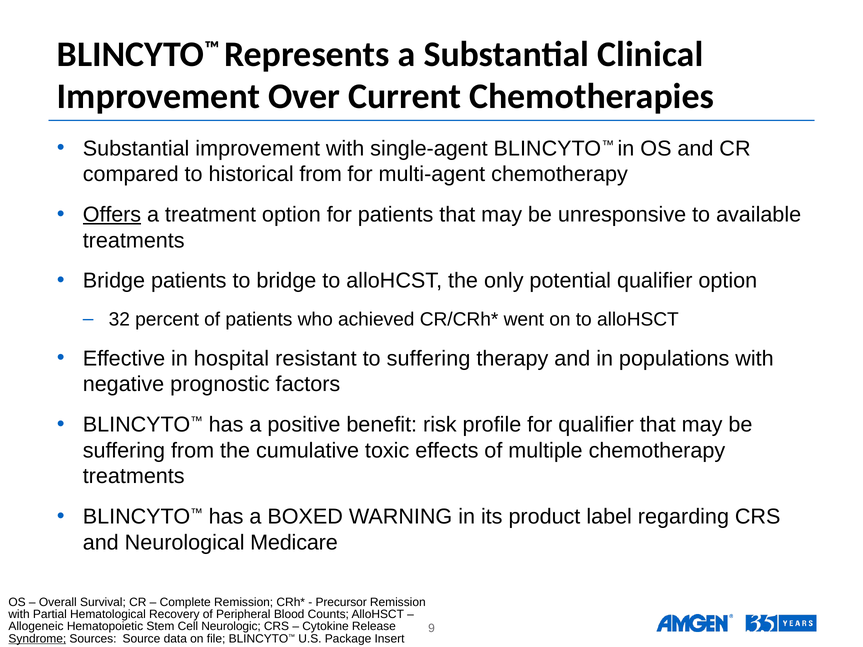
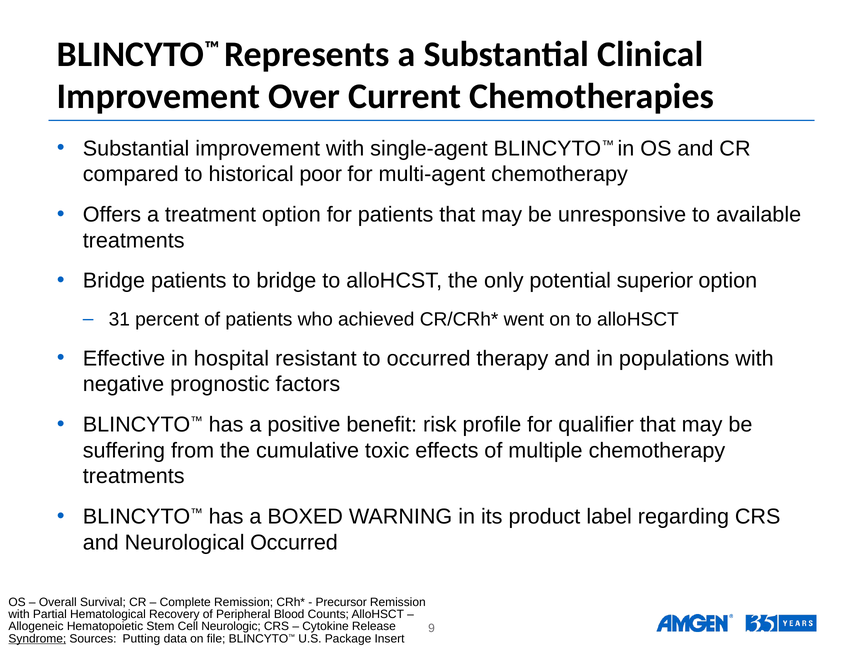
historical from: from -> poor (321, 174)
Offers underline: present -> none (112, 215)
potential qualifier: qualifier -> superior (655, 281)
32: 32 -> 31 (119, 320)
to suffering: suffering -> occurred (429, 359)
Neurological Medicare: Medicare -> Occurred (294, 543)
Source: Source -> Putting (141, 639)
